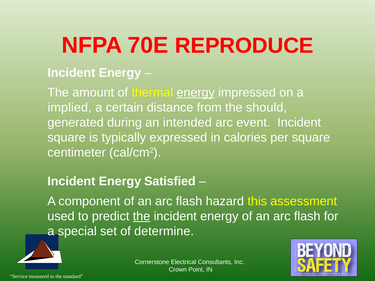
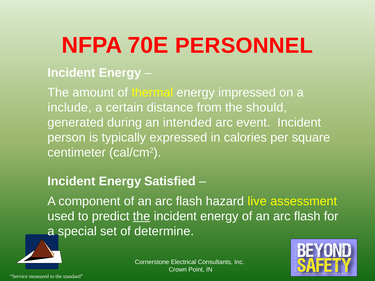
REPRODUCE: REPRODUCE -> PERSONNEL (244, 46)
energy underline: present -> none (196, 93)
implied: implied -> include (70, 108)
square: square -> person (67, 138)
this: this -> live (257, 201)
